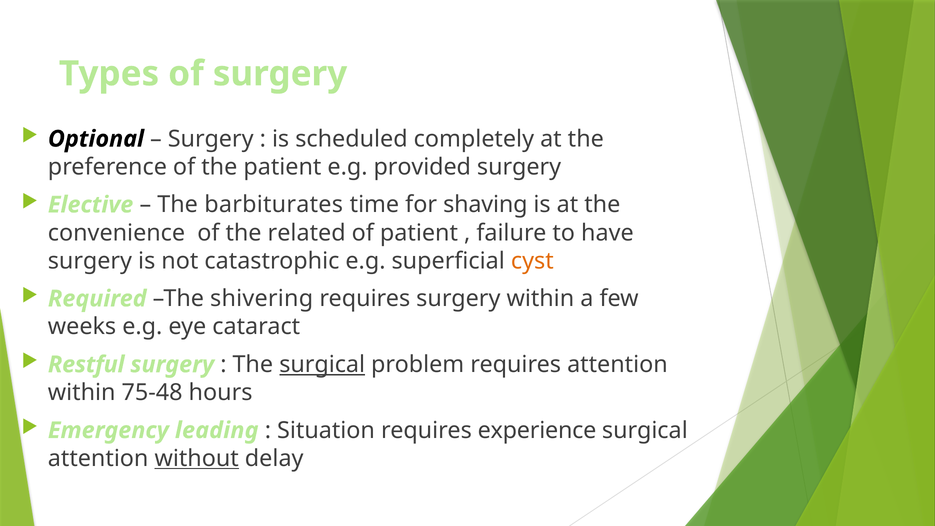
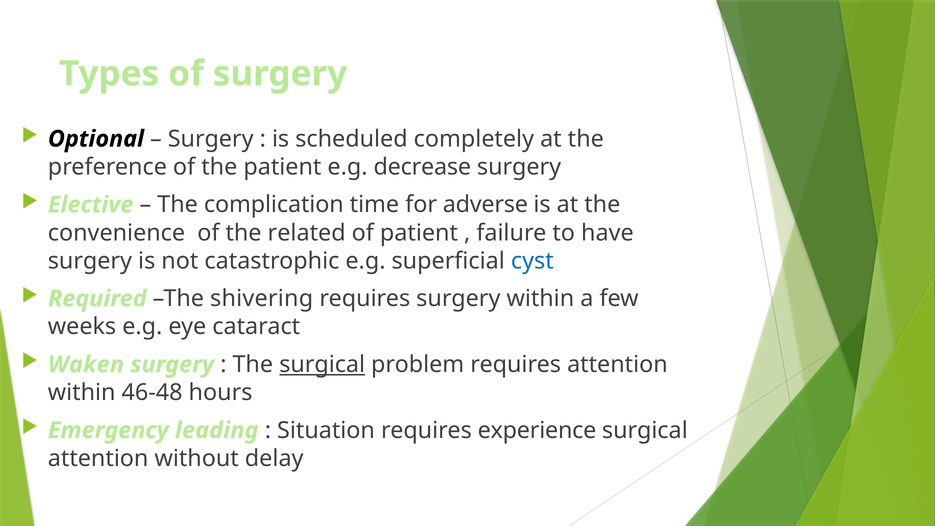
provided: provided -> decrease (422, 167)
barbiturates: barbiturates -> complication (274, 205)
shaving: shaving -> adverse (485, 205)
cyst colour: orange -> blue (532, 261)
Restful: Restful -> Waken (86, 364)
75-48: 75-48 -> 46-48 (152, 393)
without underline: present -> none (197, 458)
